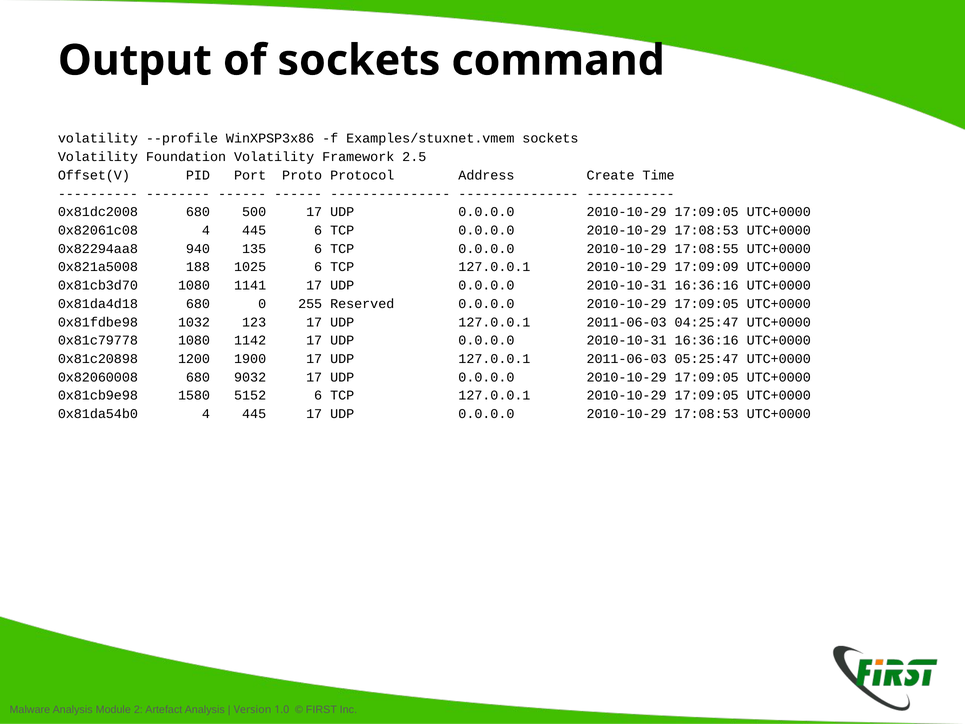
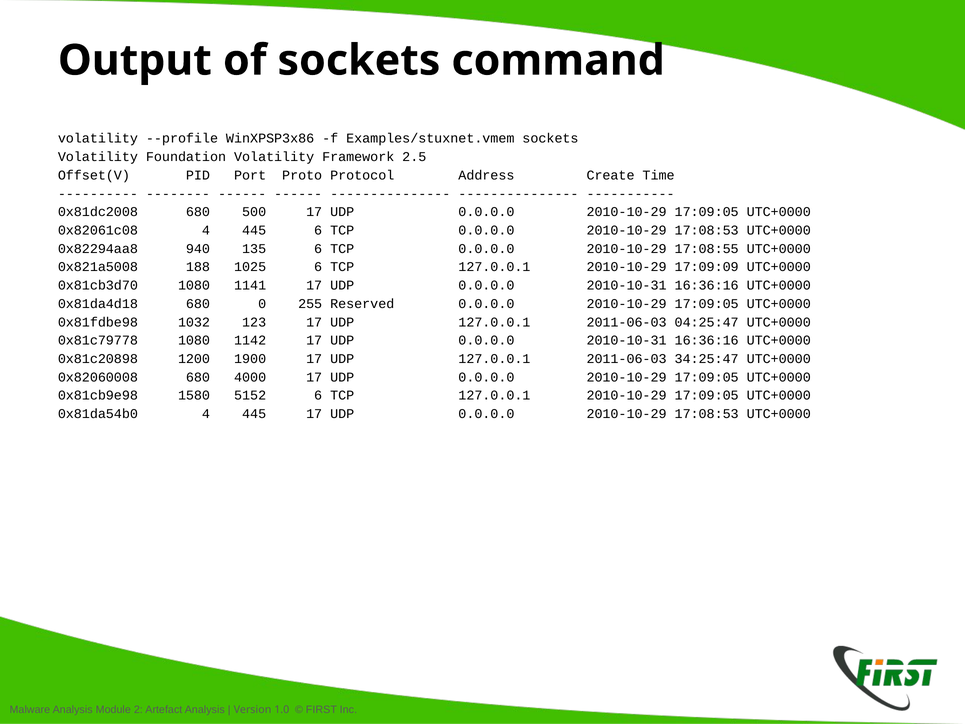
05:25:47: 05:25:47 -> 34:25:47 (707, 359)
9032: 9032 -> 4000 (250, 377)
